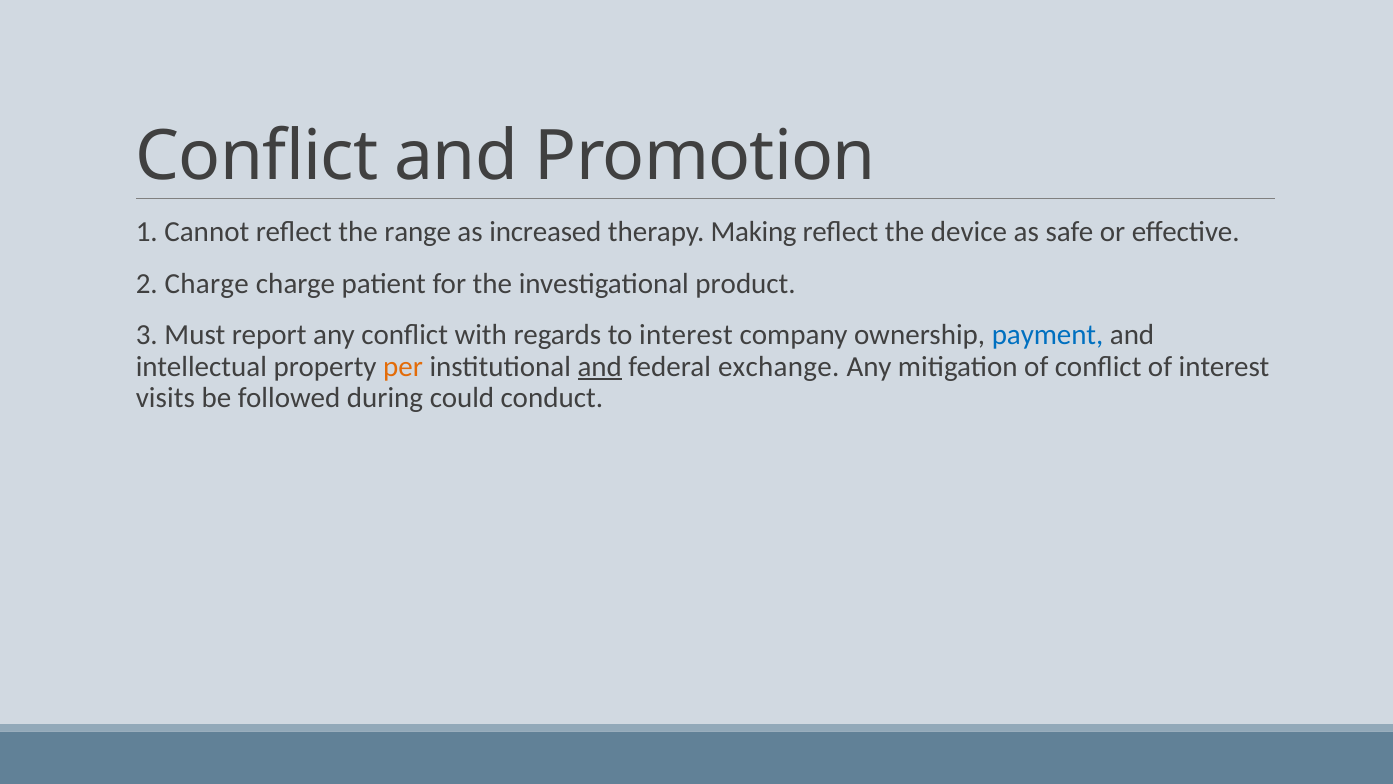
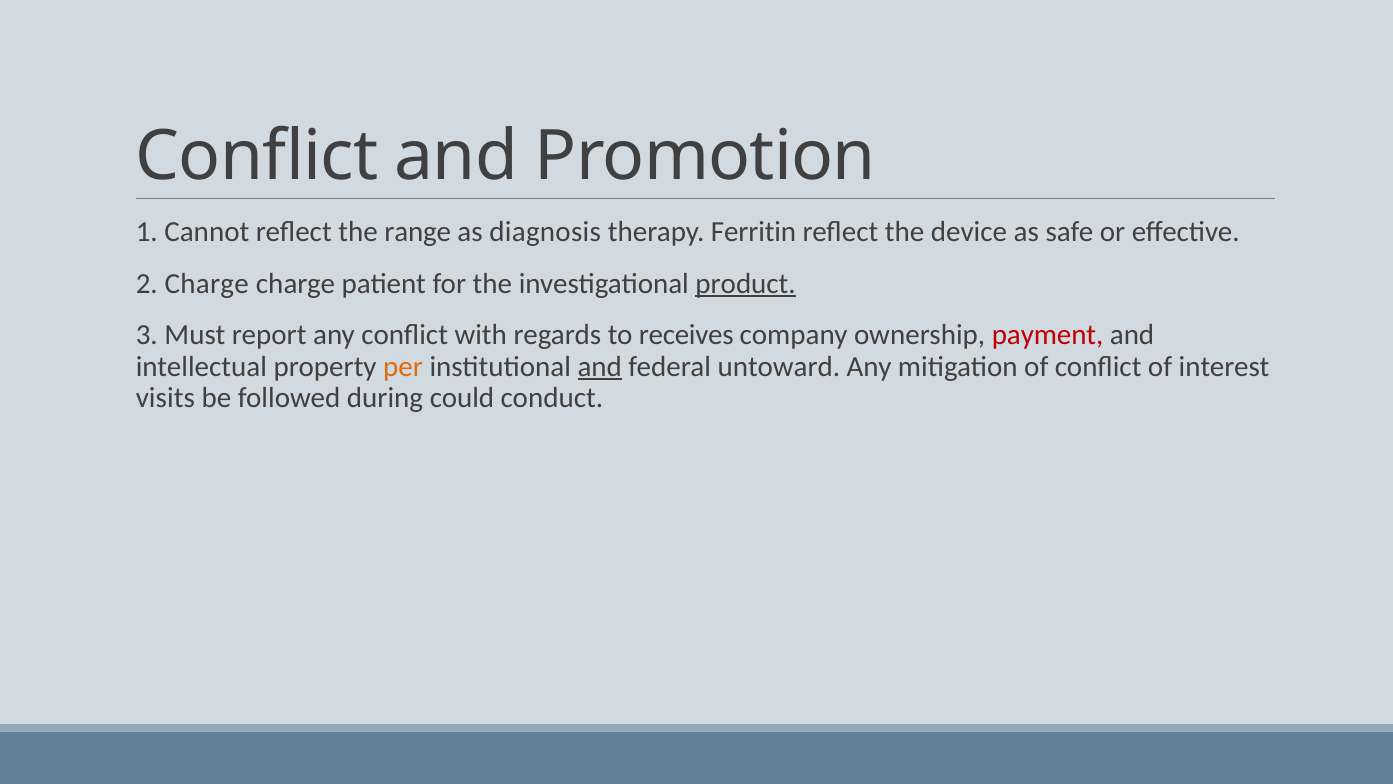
increased: increased -> diagnosis (545, 232)
Making: Making -> Ferritin (754, 232)
product underline: none -> present (746, 283)
to interest: interest -> receives (686, 335)
payment colour: blue -> red (1048, 335)
exchange: exchange -> untoward (779, 366)
